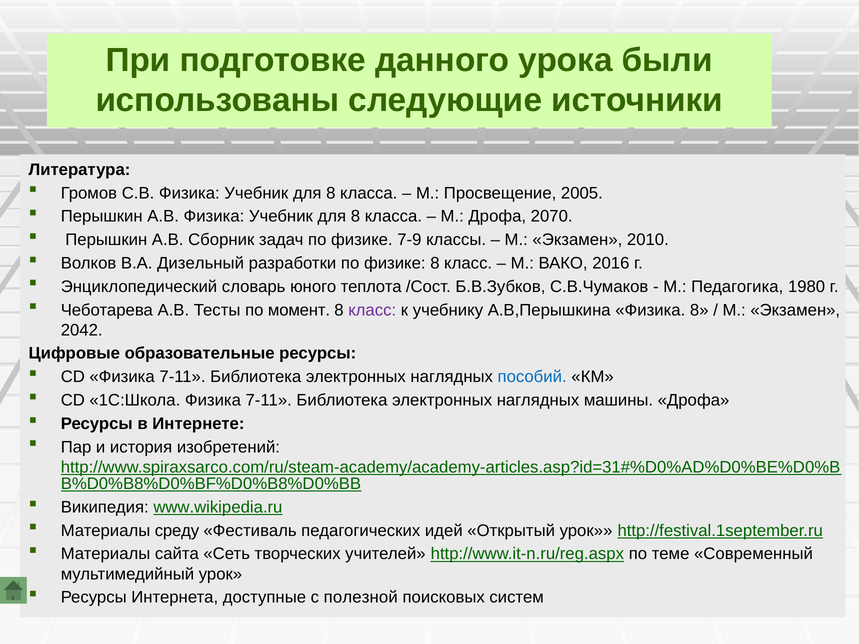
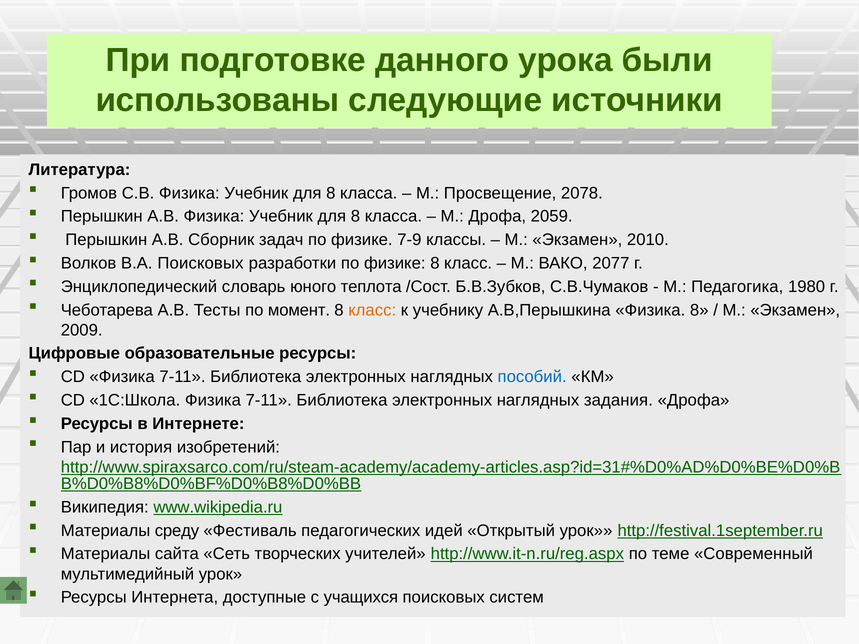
2005: 2005 -> 2078 (582, 193)
2070: 2070 -> 2059 (552, 217)
В.А Дизельный: Дизельный -> Поисковых (200, 263)
2016: 2016 -> 2077 (611, 263)
класс colour: purple -> orange (372, 310)
2042: 2042 -> 2009 (82, 330)
машины: машины -> задания (618, 400)
полезной: полезной -> учащихся (361, 598)
